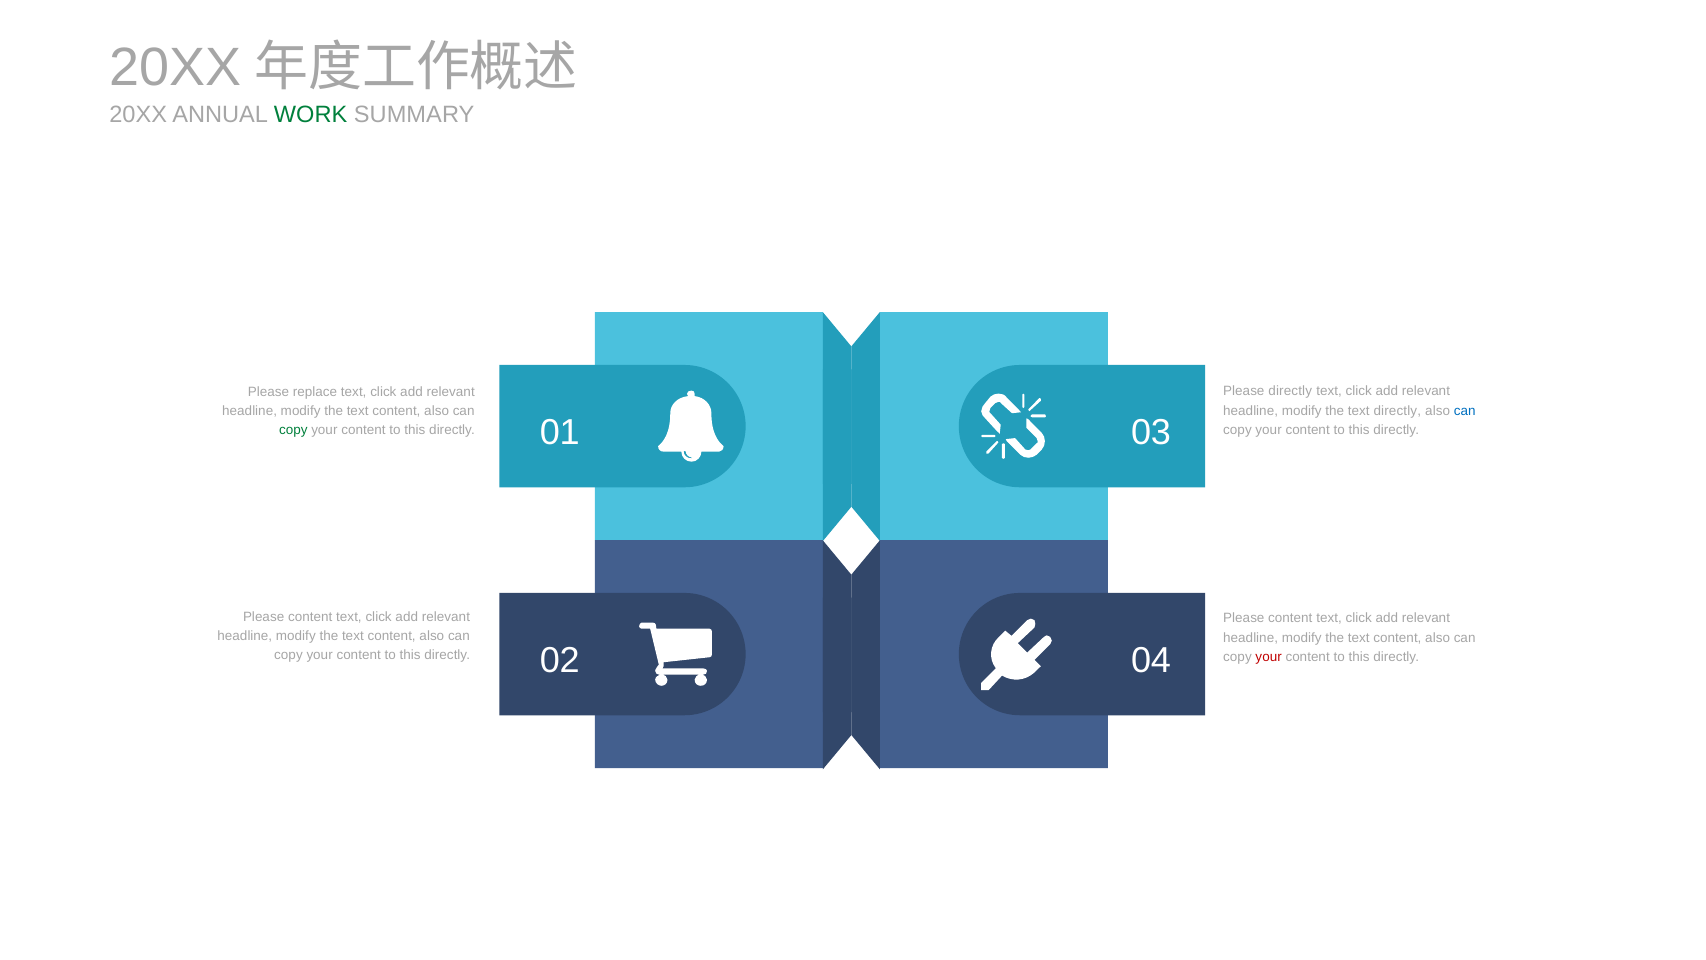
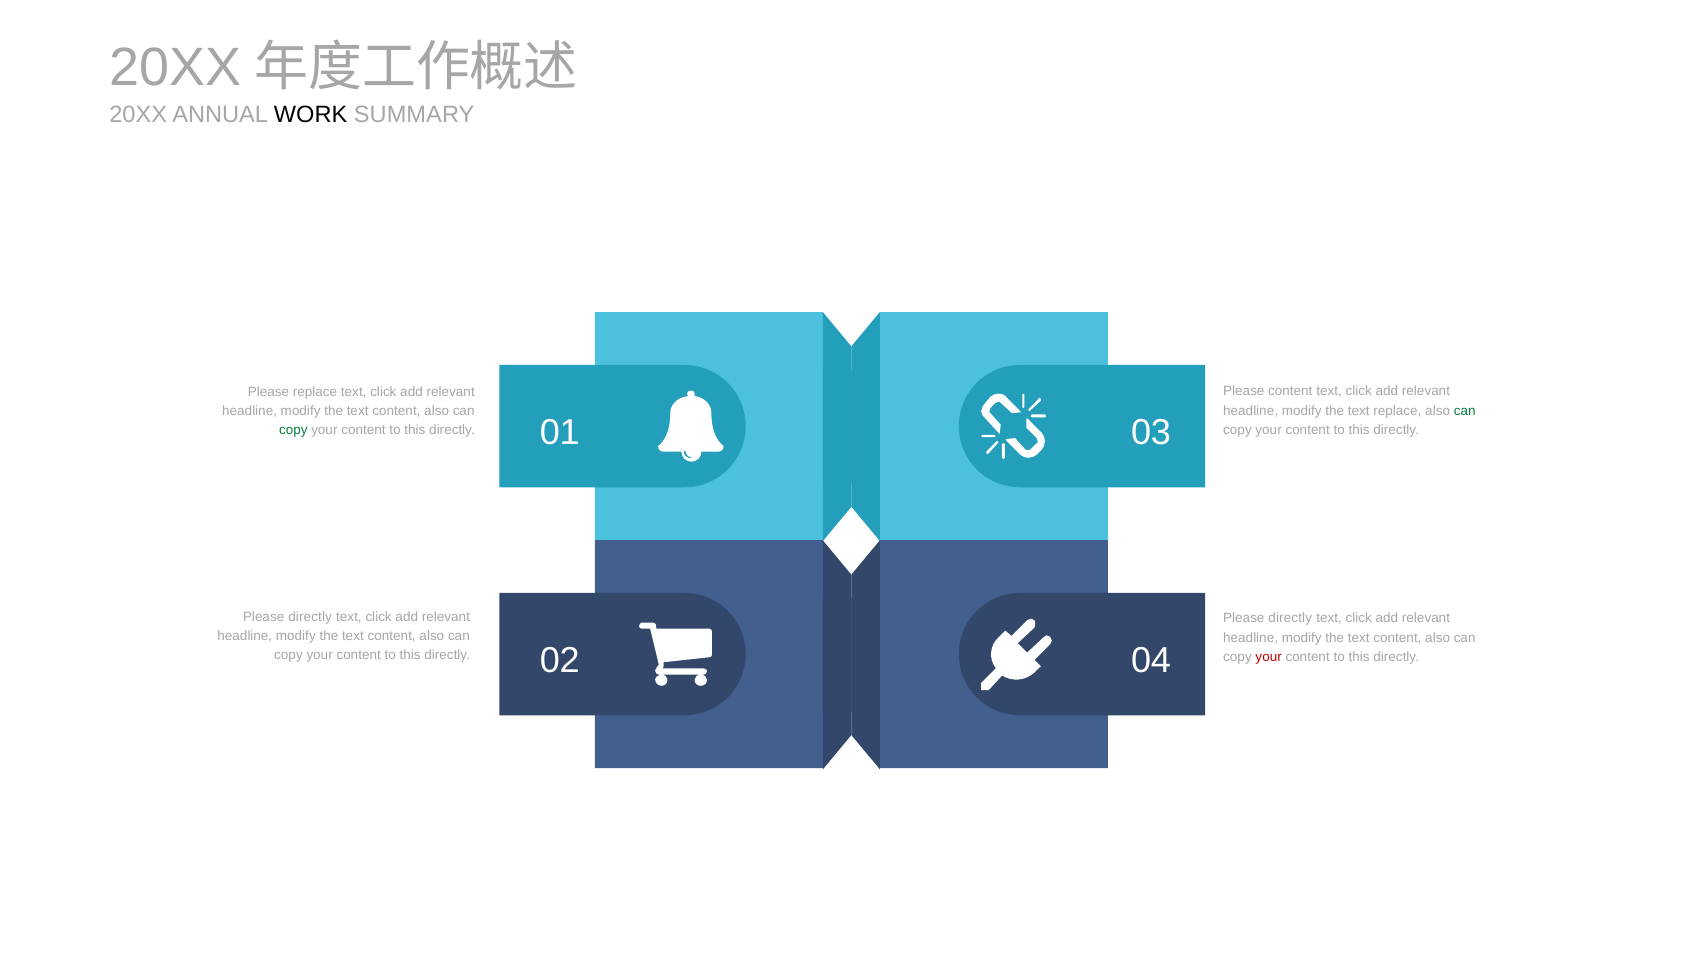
WORK colour: green -> black (311, 114)
Please directly: directly -> content (1290, 391)
text directly: directly -> replace (1397, 410)
can colour: blue -> green (1465, 410)
content: content -> directly (310, 617)
content: content -> directly (1290, 618)
